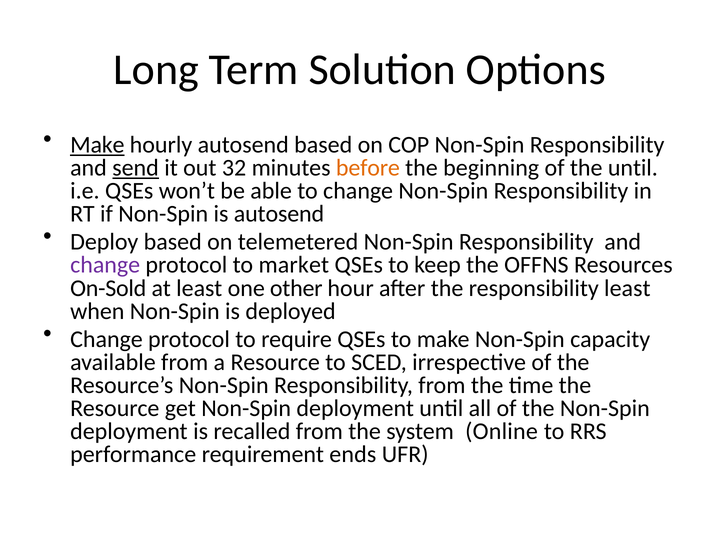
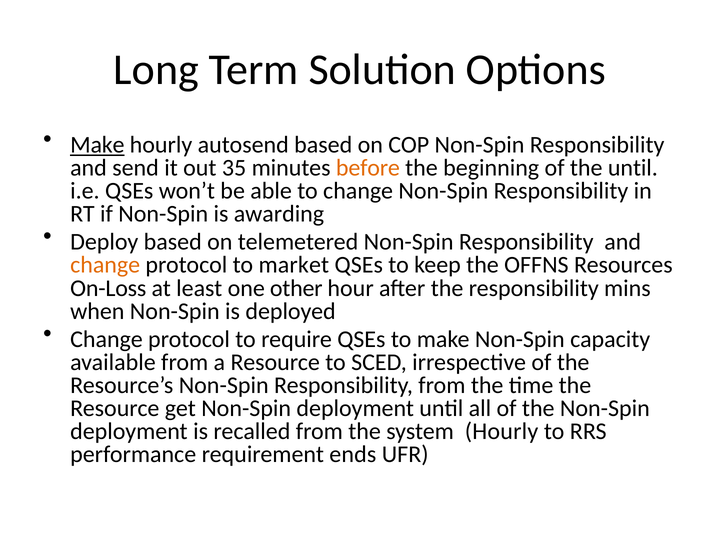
send underline: present -> none (136, 168)
32: 32 -> 35 (234, 168)
is autosend: autosend -> awarding (279, 214)
change colour: purple -> orange (105, 265)
On-Sold: On-Sold -> On-Loss (108, 288)
responsibility least: least -> mins (627, 288)
system Online: Online -> Hourly (502, 431)
